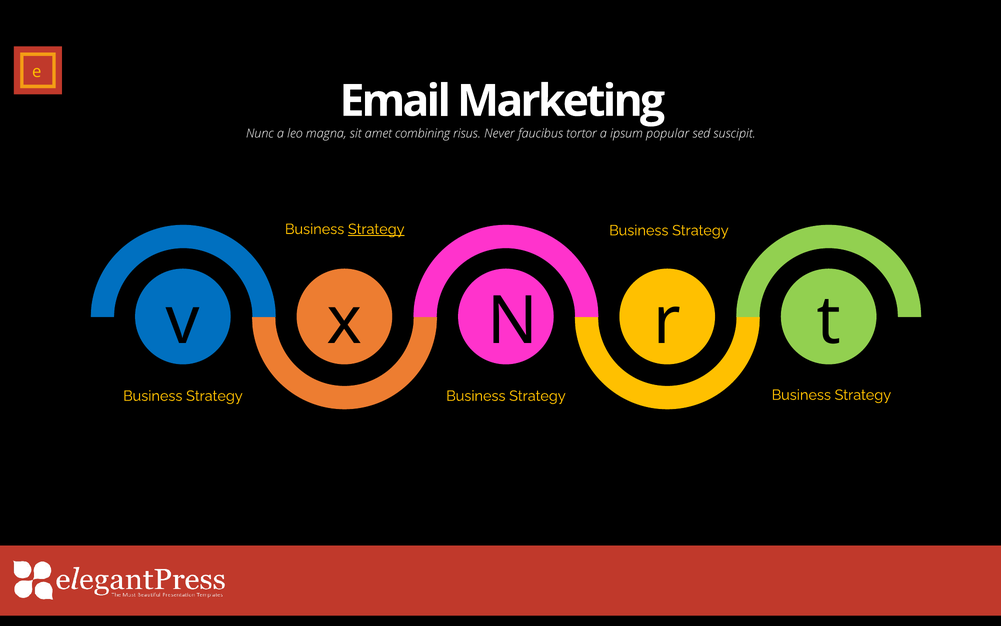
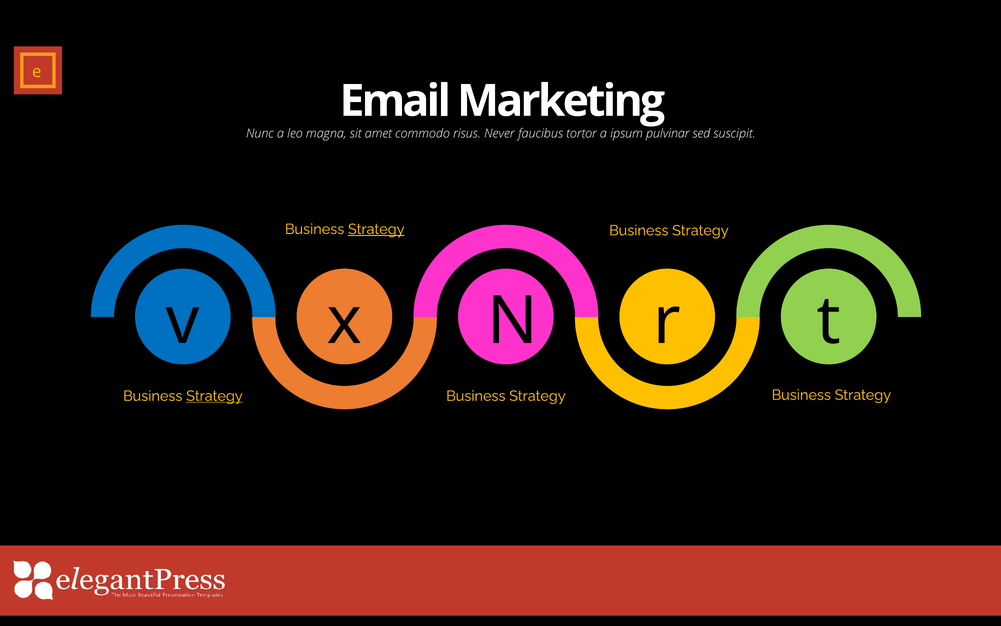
combining: combining -> commodo (423, 134)
popular: popular -> pulvinar (668, 134)
Strategy underline: none -> present (214, 396)
